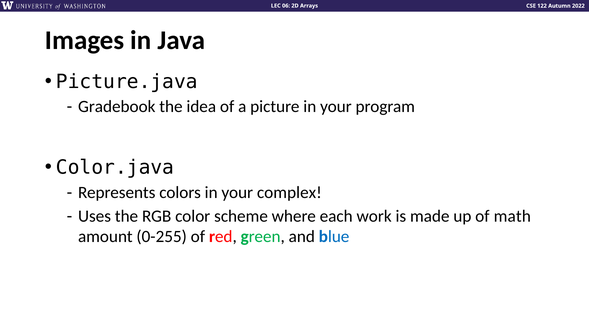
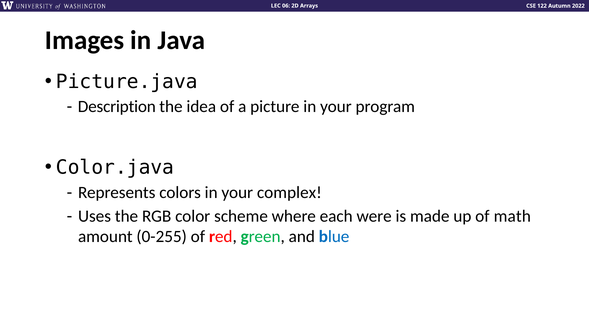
Gradebook: Gradebook -> Description (117, 107)
work: work -> were (374, 216)
